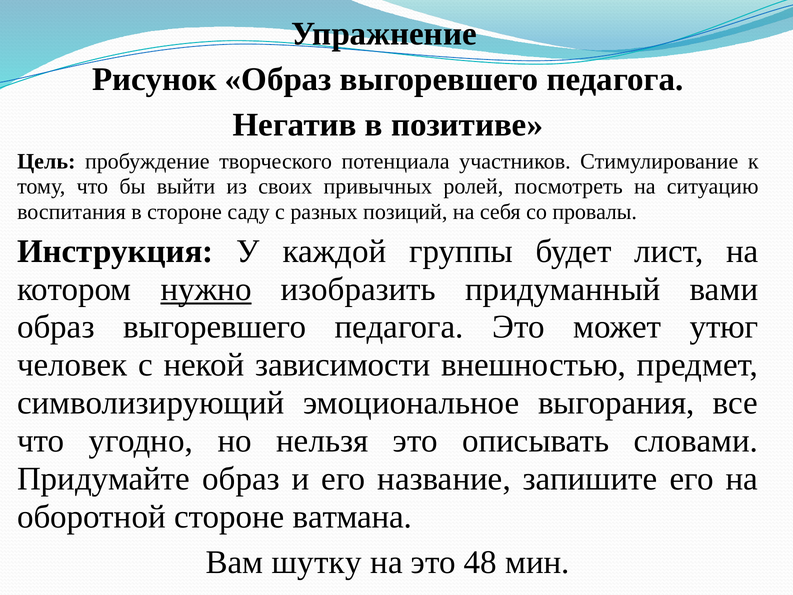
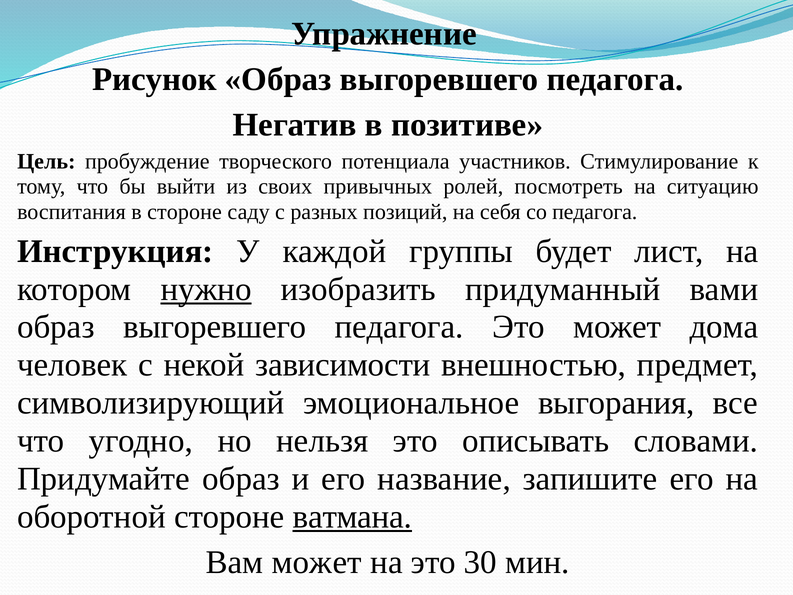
со провалы: провалы -> педагога (595, 212)
утюг: утюг -> дома (724, 327)
ватмана underline: none -> present (352, 516)
Вам шутку: шутку -> может (317, 562)
48: 48 -> 30 (480, 562)
